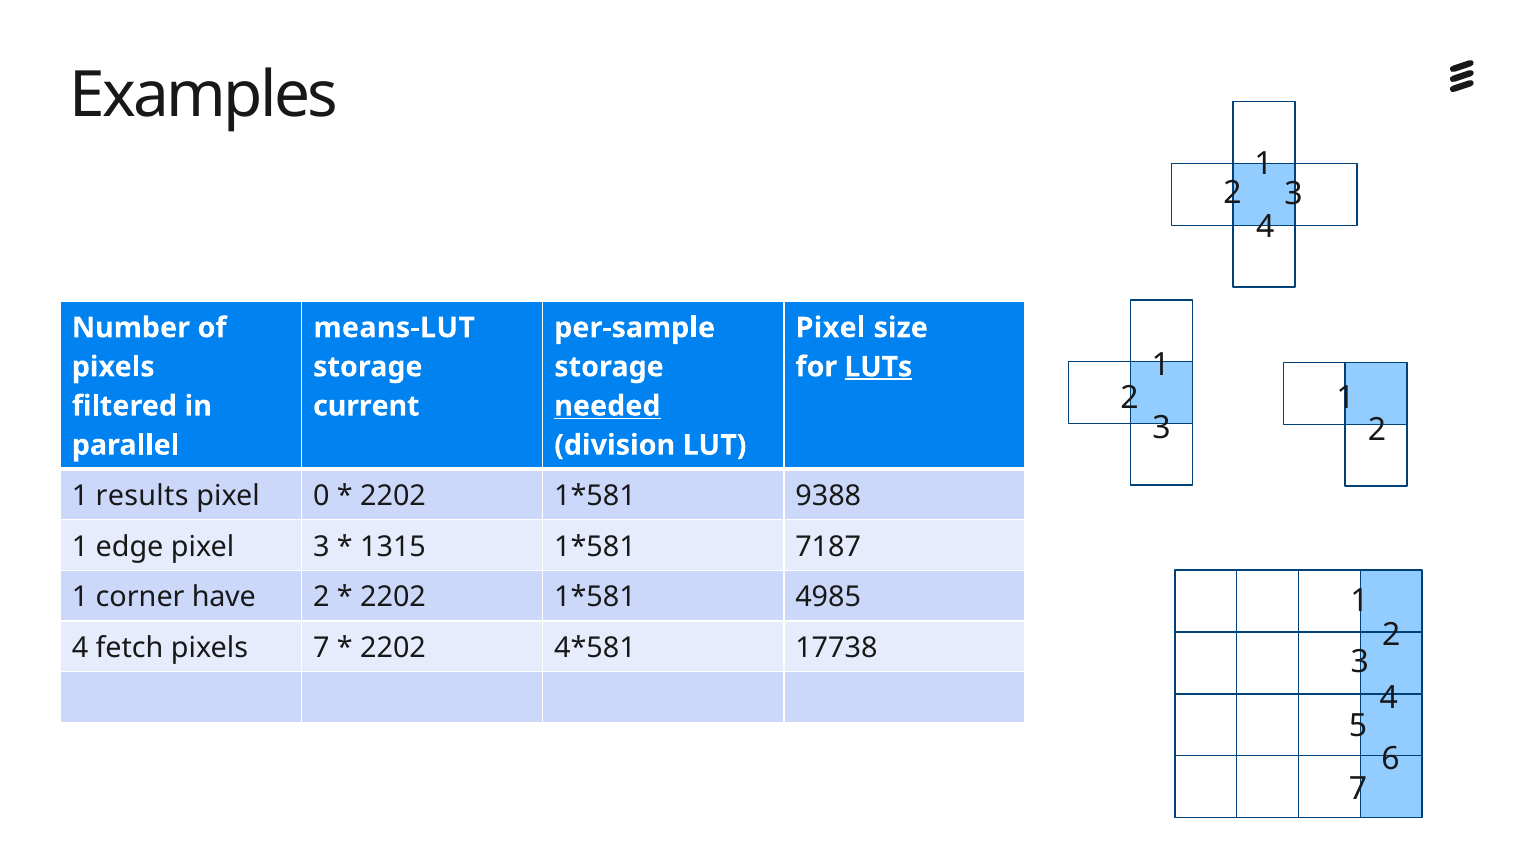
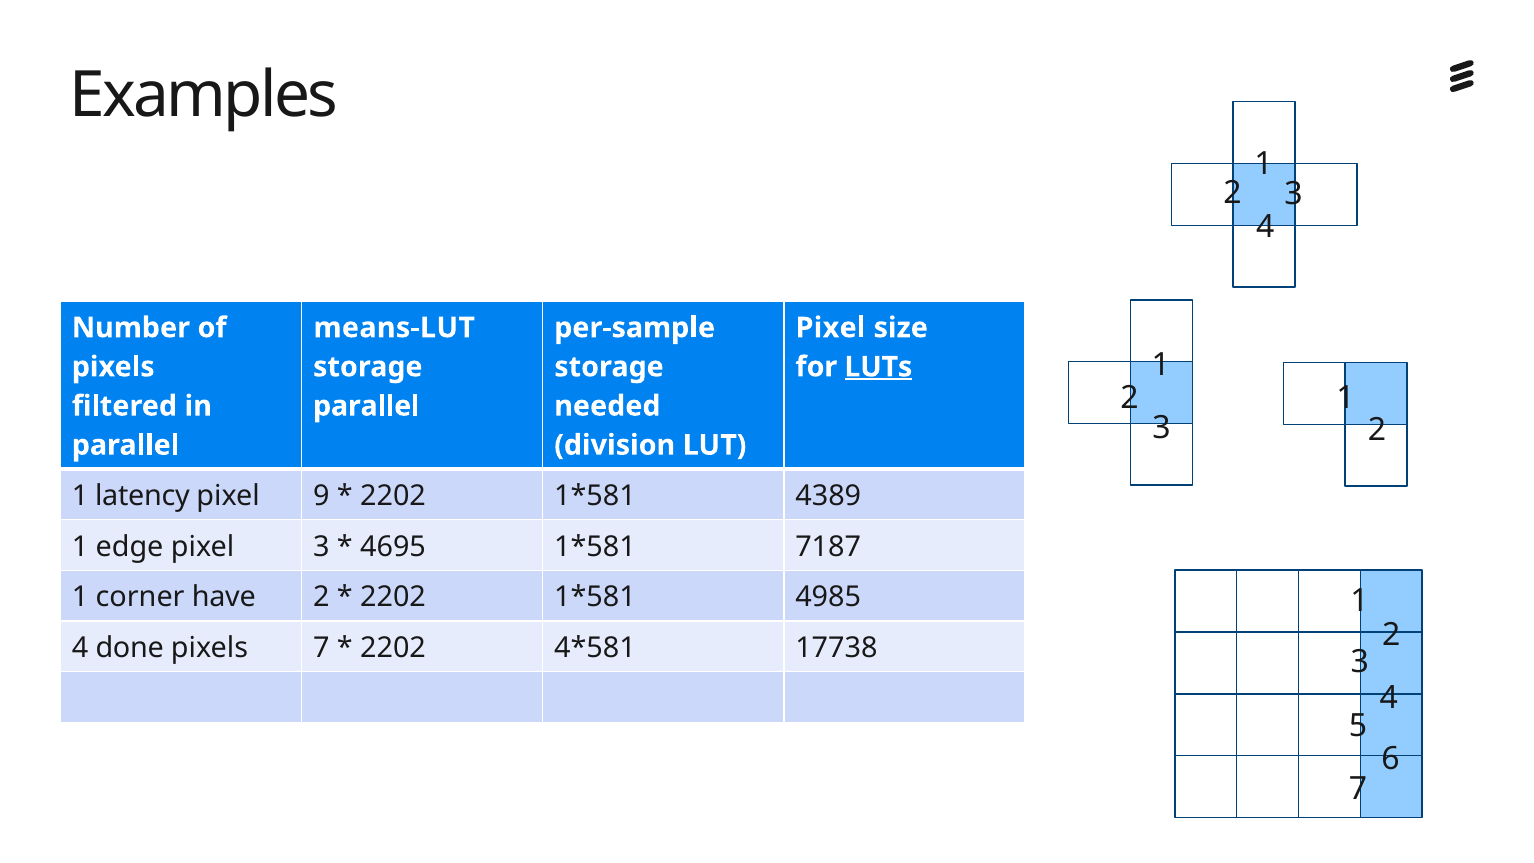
current: current -> parallel (366, 406)
needed underline: present -> none (607, 406)
results: results -> latency (142, 496)
0: 0 -> 9 (321, 496)
9388: 9388 -> 4389 (828, 496)
1315: 1315 -> 4695 (393, 547)
fetch: fetch -> done (130, 648)
